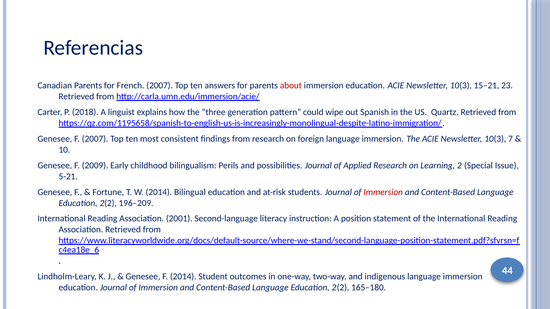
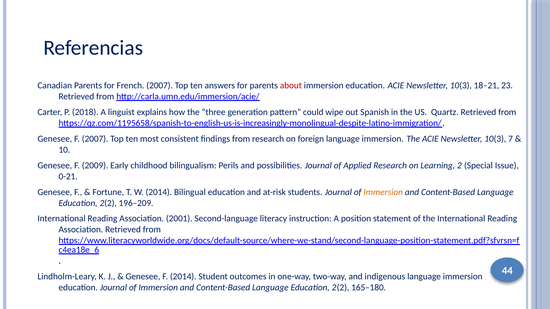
15–21: 15–21 -> 18–21 (486, 86)
5-21: 5-21 -> 0-21 (68, 177)
Immersion colour: red -> orange (383, 192)
